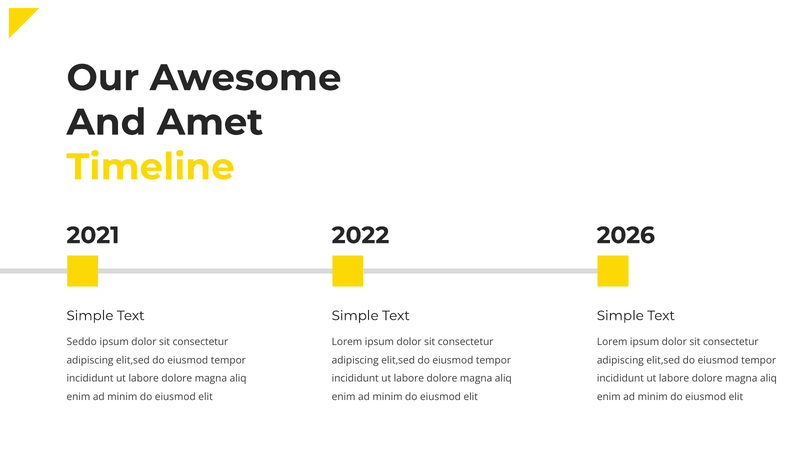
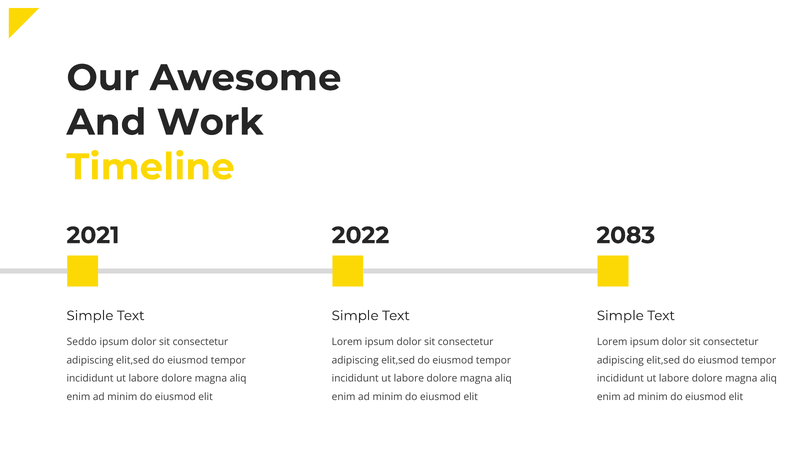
Amet: Amet -> Work (210, 122)
2026: 2026 -> 2083 (626, 235)
